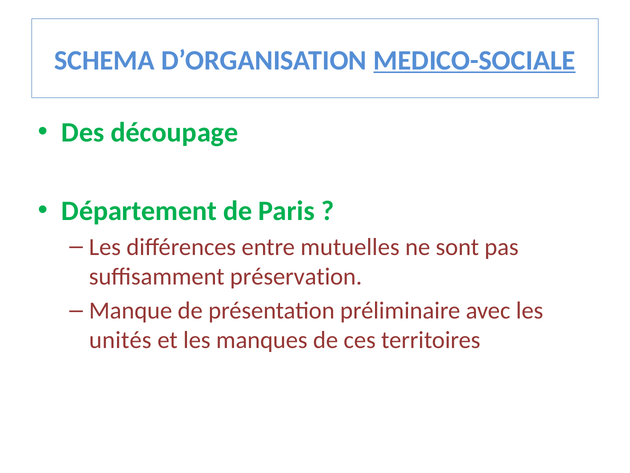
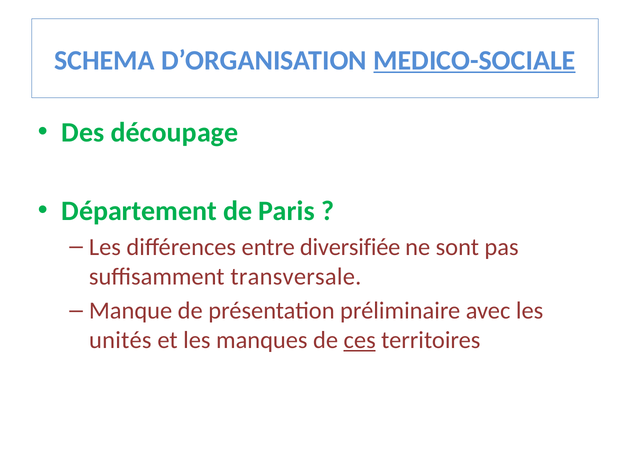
mutuelles: mutuelles -> diversifiée (350, 247)
préservation: préservation -> transversale (296, 276)
ces underline: none -> present (360, 340)
